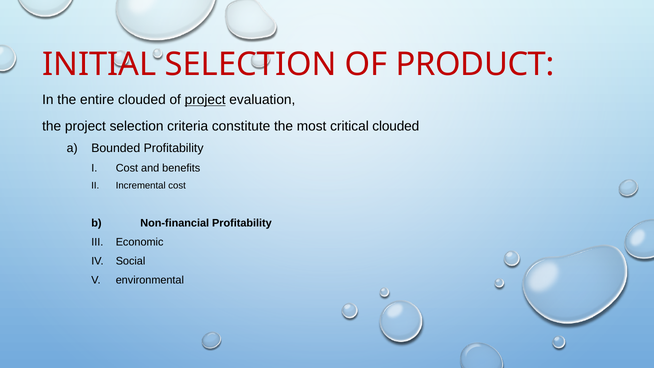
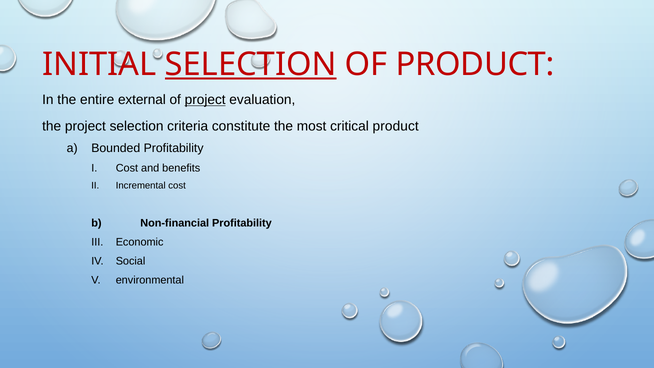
SELECTION underline: none -> present (251, 65)
entire clouded: clouded -> external (142, 100)
critical clouded: clouded -> product (396, 126)
